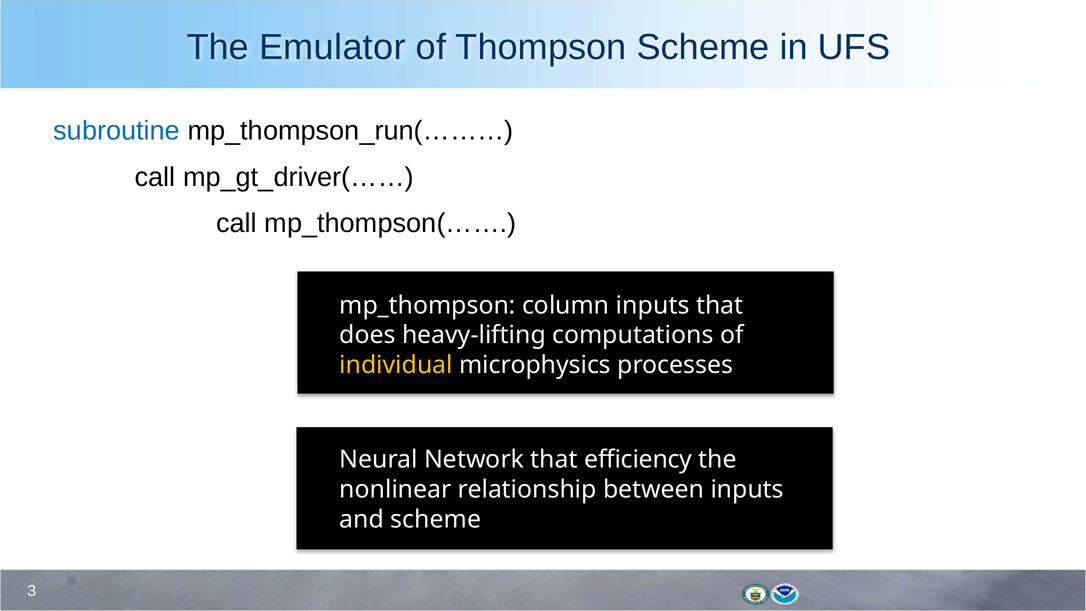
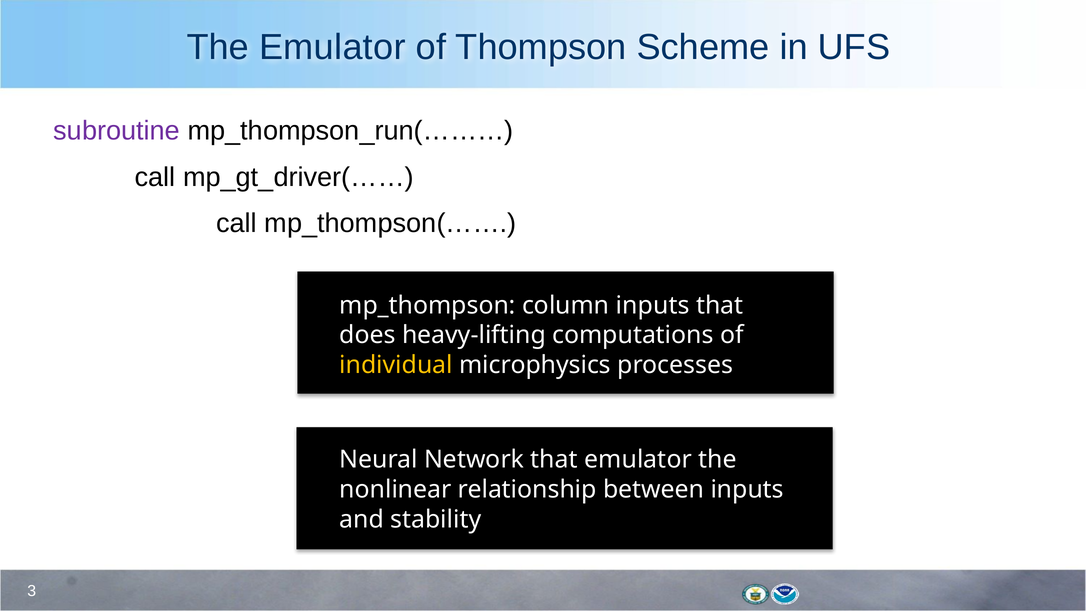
subroutine colour: blue -> purple (117, 131)
that efficiency: efficiency -> emulator (638, 460)
and scheme: scheme -> stability (436, 519)
